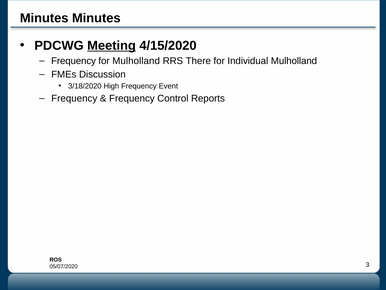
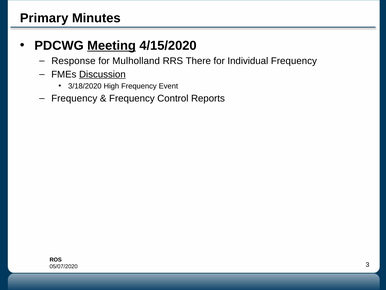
Minutes: Minutes -> Primary (44, 18)
Frequency: Frequency -> Response (73, 61)
Individual Mulholland: Mulholland -> Frequency (294, 61)
Discussion underline: none -> present (102, 74)
